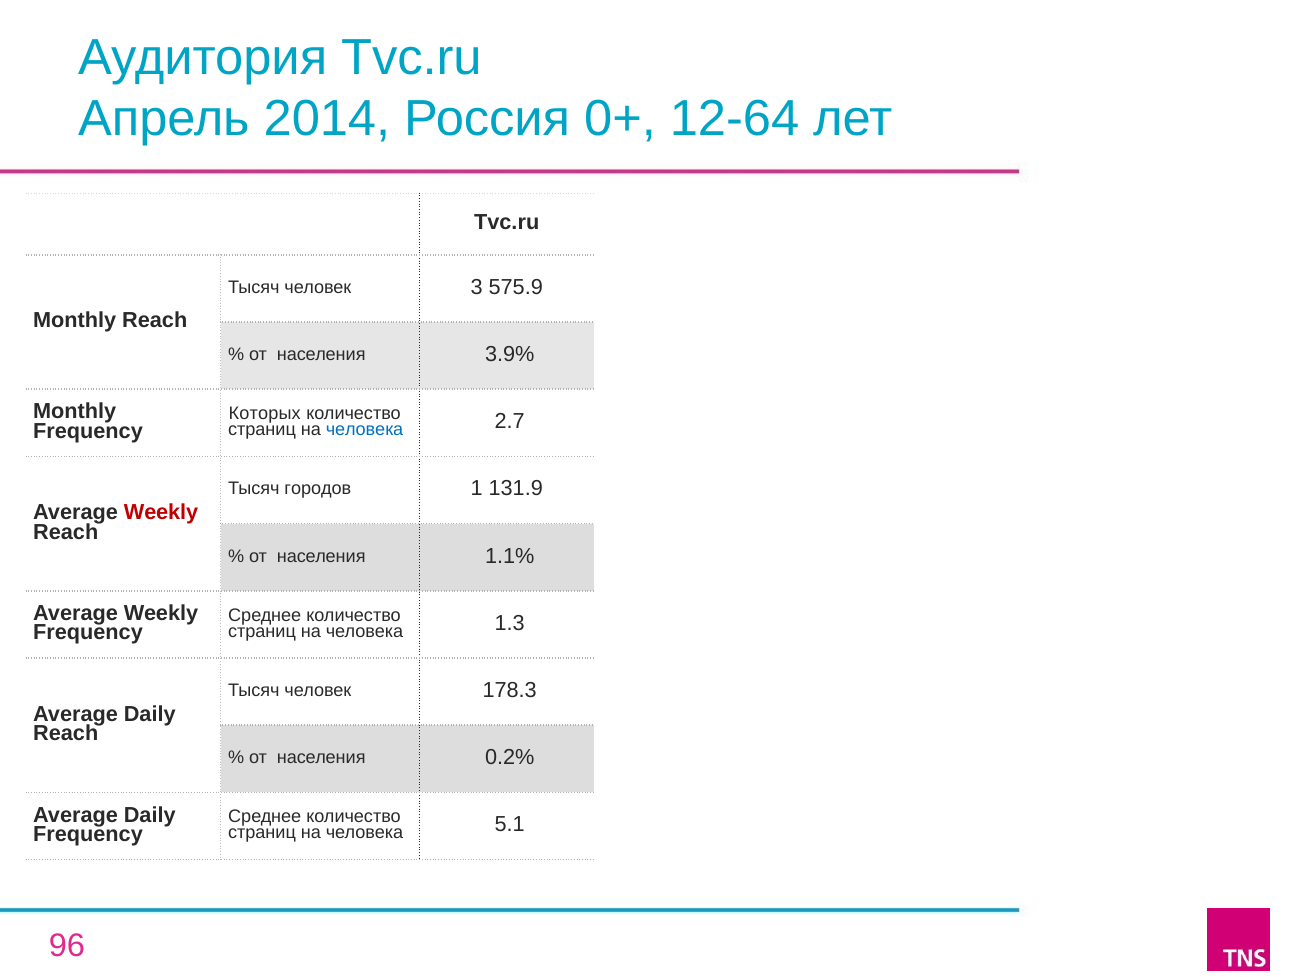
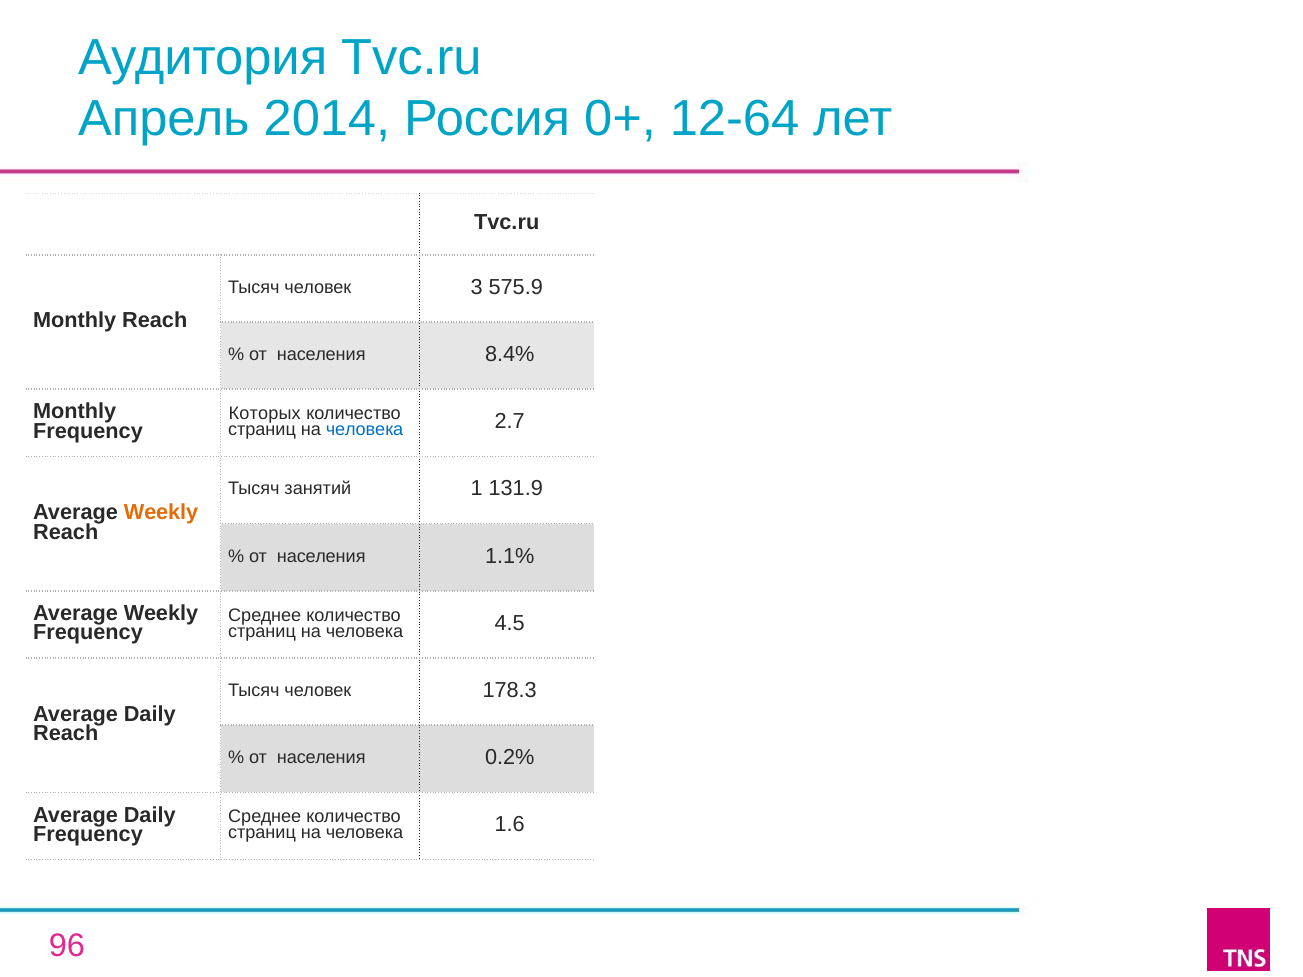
3.9%: 3.9% -> 8.4% (510, 354)
городов: городов -> занятий (318, 489)
Weekly colour: red -> orange (161, 513)
1.3: 1.3 -> 4.5 (510, 623)
5.1: 5.1 -> 1.6 (510, 825)
